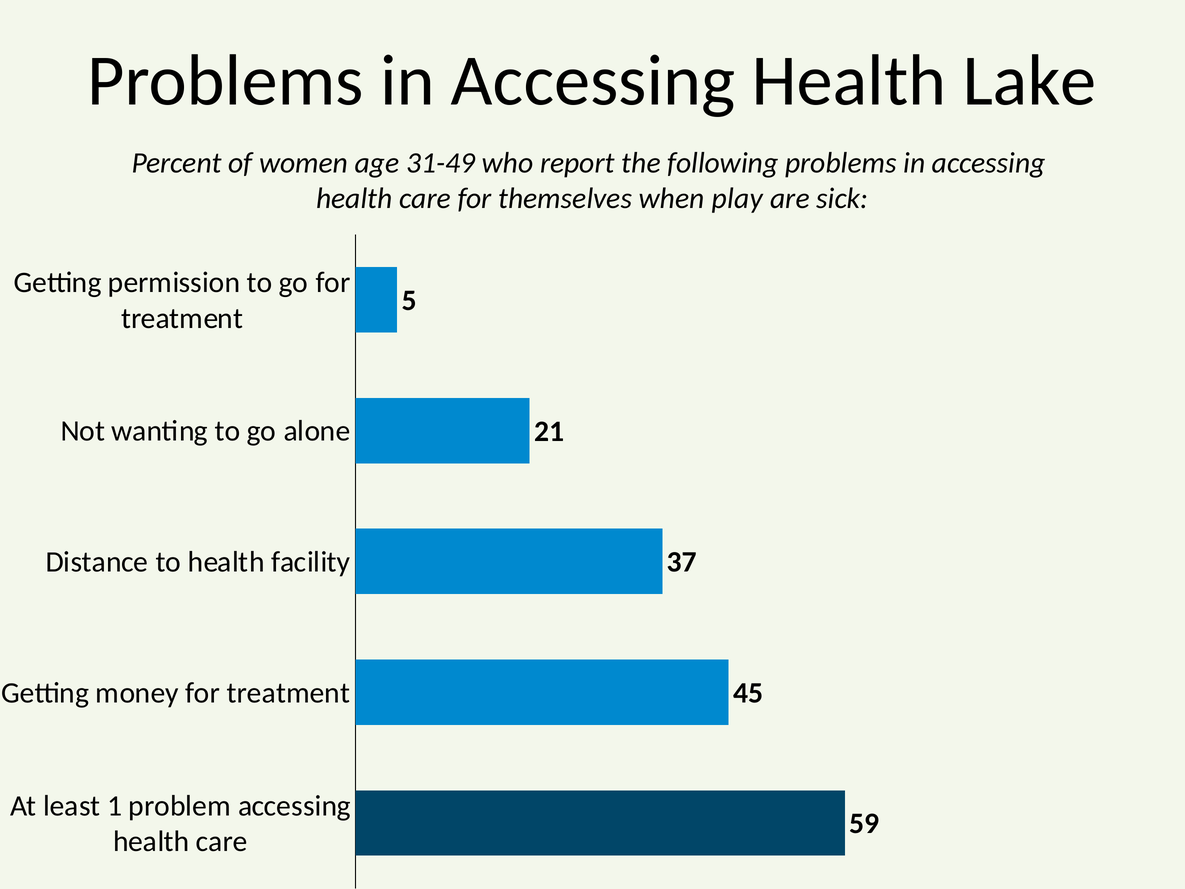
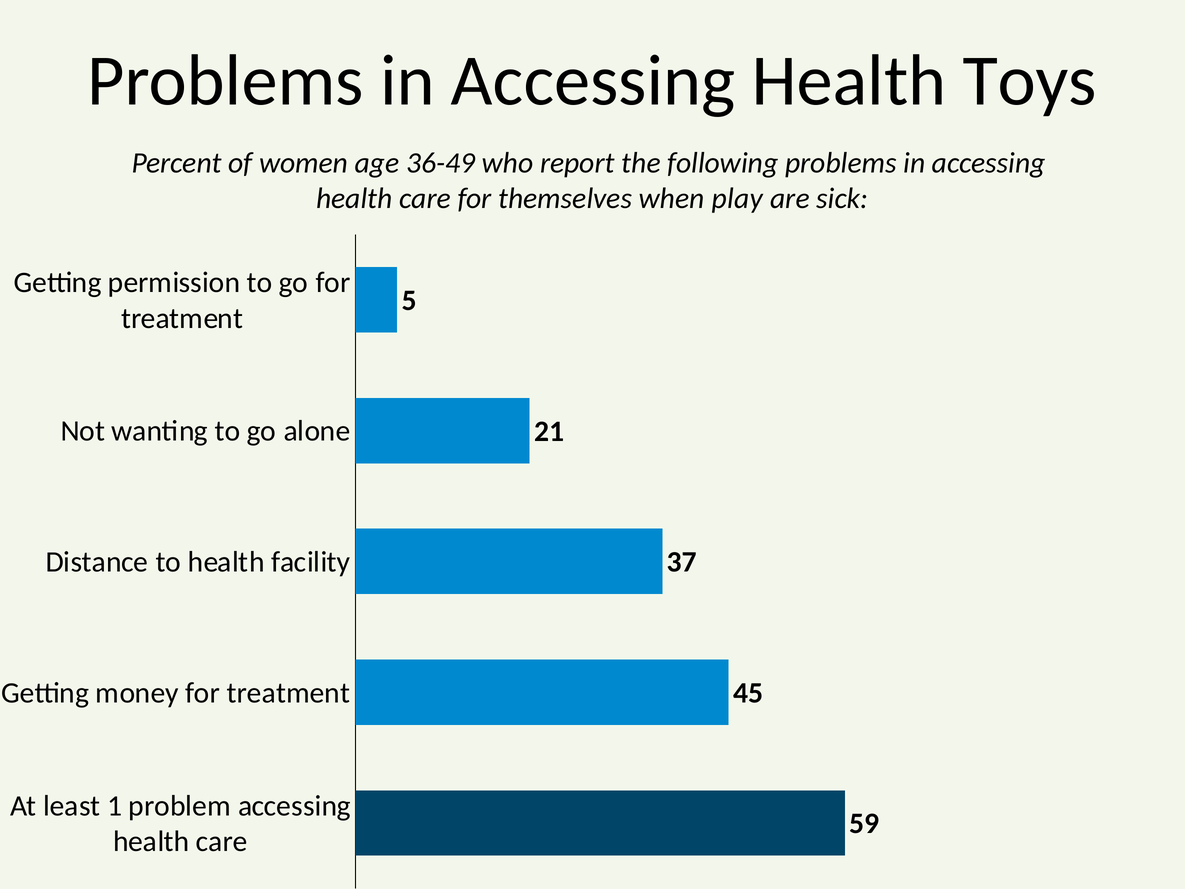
Lake: Lake -> Toys (1030, 81)
31-49: 31-49 -> 36-49 (441, 163)
